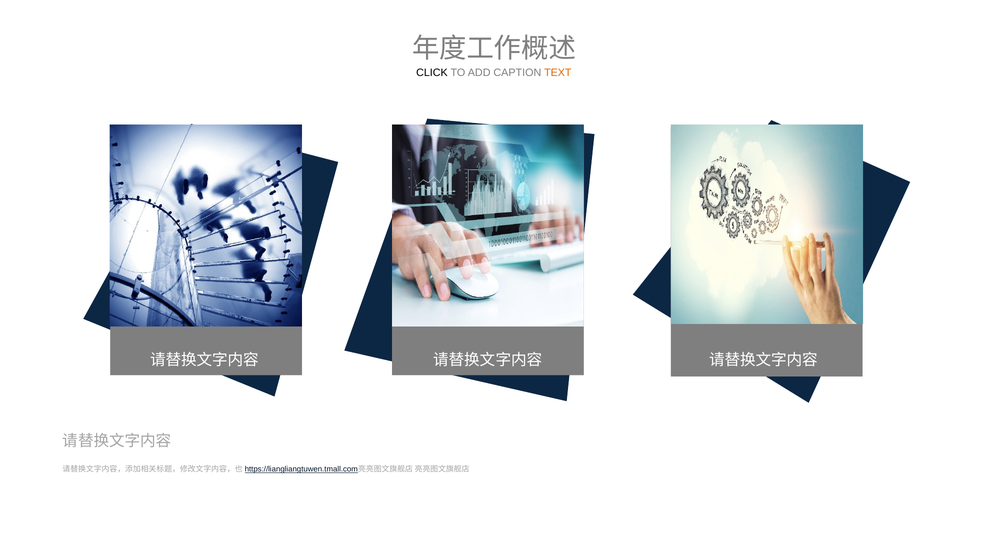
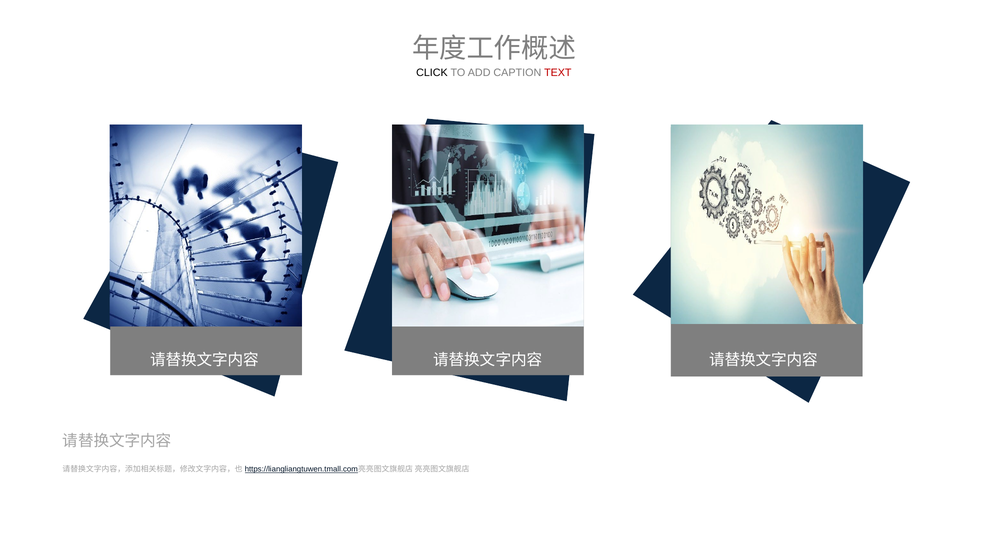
TEXT colour: orange -> red (558, 73)
